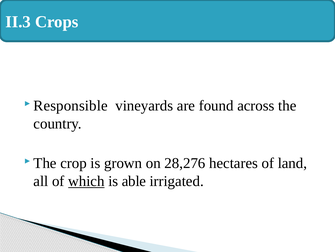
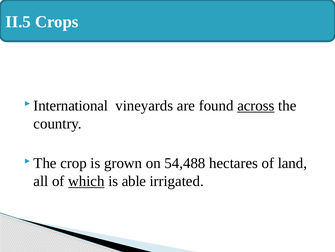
II.3: II.3 -> II.5 (18, 22)
Responsible: Responsible -> International (71, 105)
across underline: none -> present (256, 105)
28,276: 28,276 -> 54,488 (185, 163)
